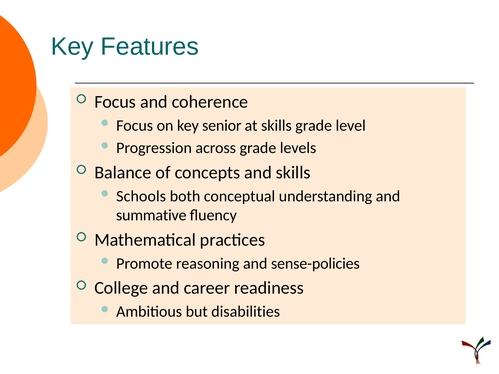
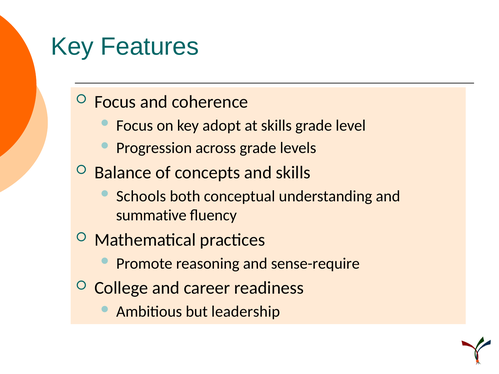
senior: senior -> adopt (222, 126)
sense-policies: sense-policies -> sense-require (315, 264)
disabilities: disabilities -> leadership (246, 312)
